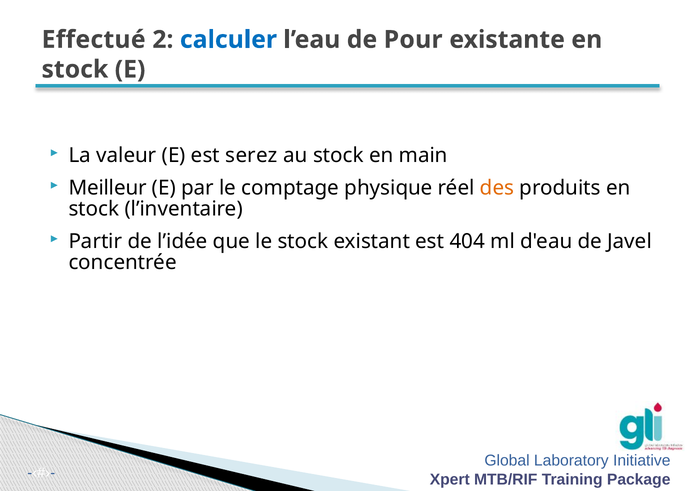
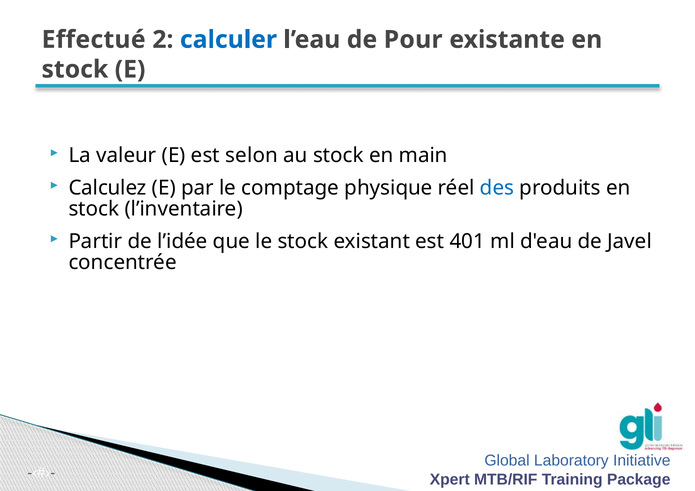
serez: serez -> selon (252, 155)
Meilleur: Meilleur -> Calculez (108, 188)
des colour: orange -> blue (497, 188)
404: 404 -> 401 (467, 241)
